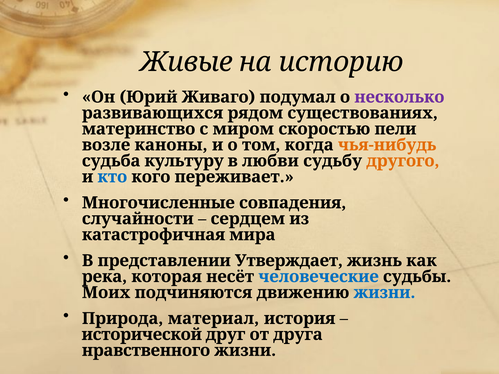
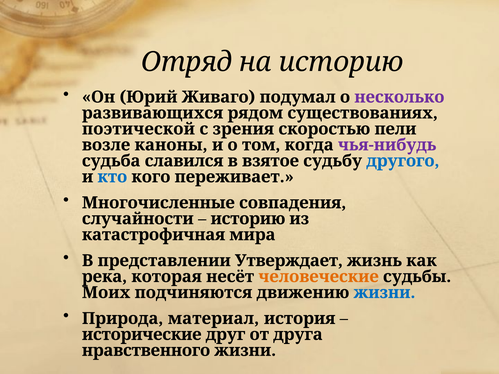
Живые: Живые -> Отряд (187, 62)
материнство: материнство -> поэтической (138, 129)
миром: миром -> зрения (243, 129)
чья-нибудь colour: orange -> purple (387, 145)
культуру: культуру -> славился (184, 161)
любви: любви -> взятое (271, 161)
другого colour: orange -> blue (403, 161)
сердцем: сердцем -> историю (248, 219)
человеческие colour: blue -> orange (319, 277)
исторической: исторической -> исторические (142, 335)
